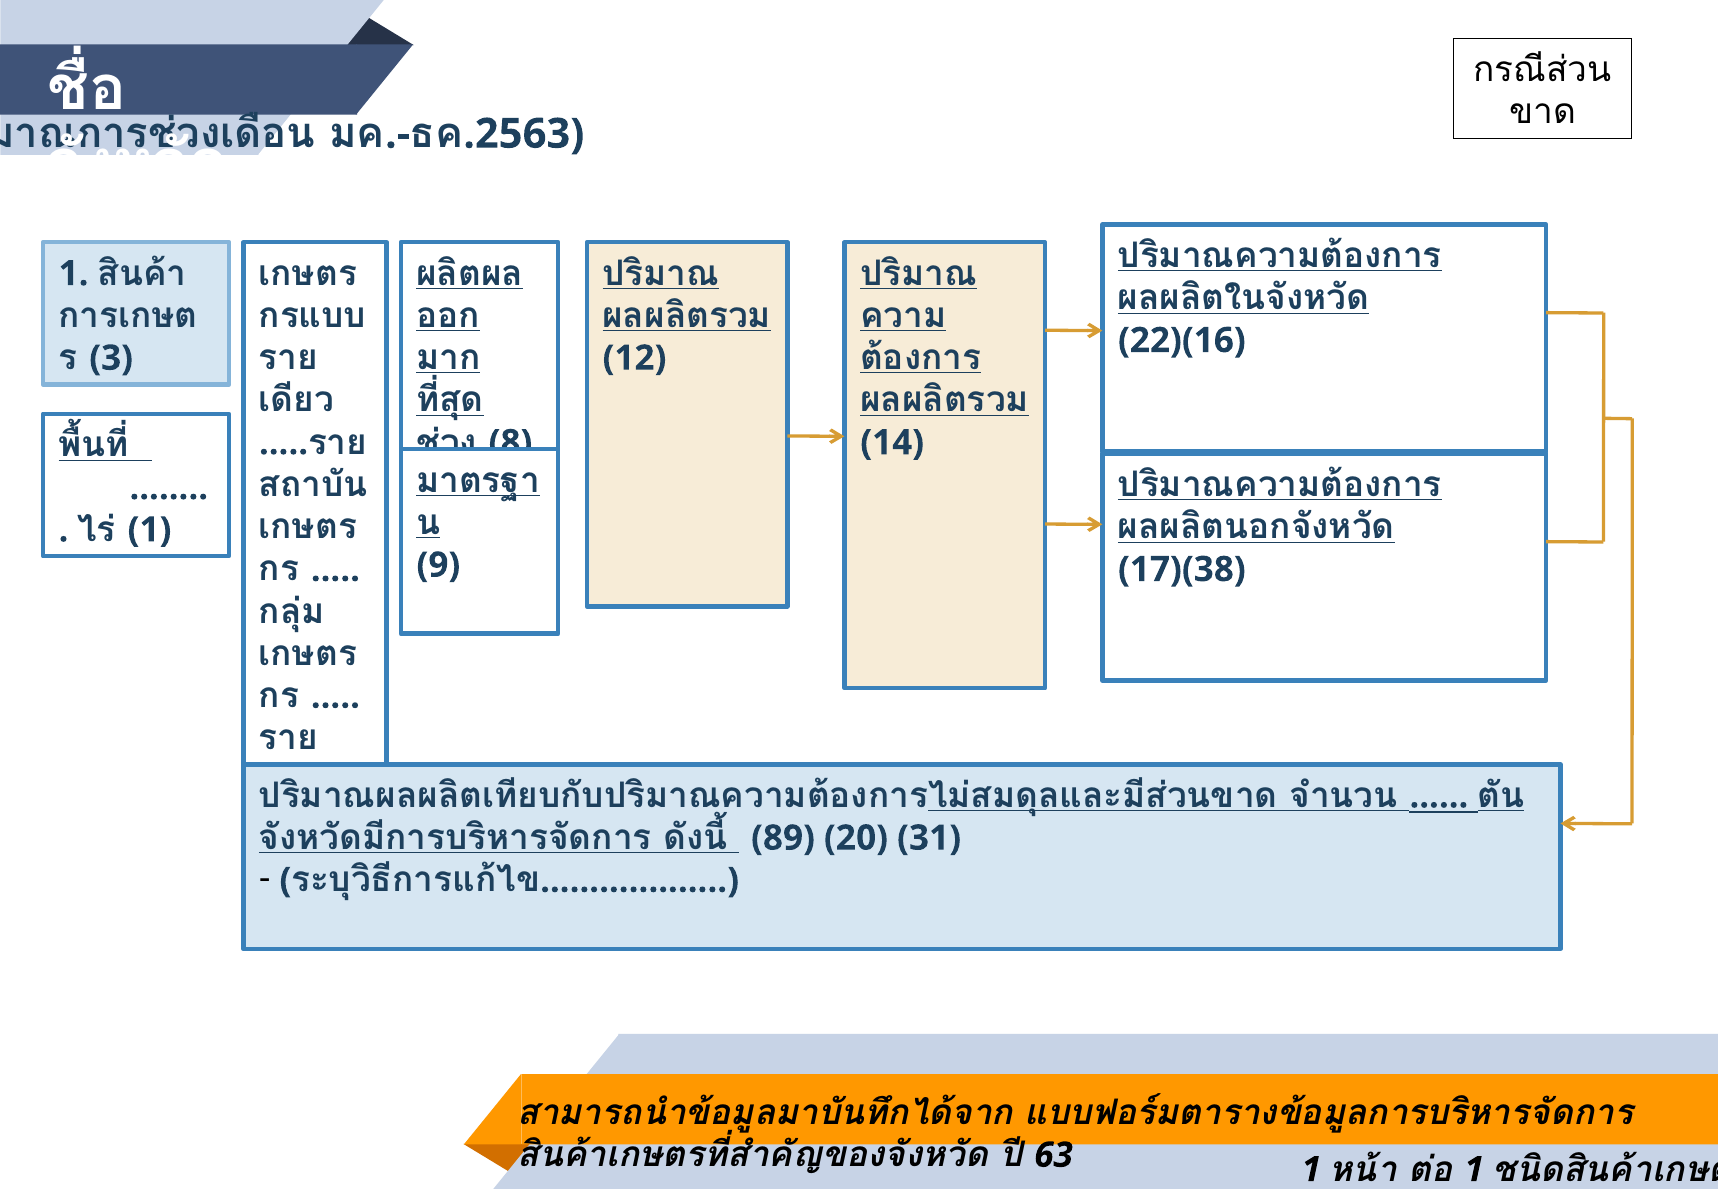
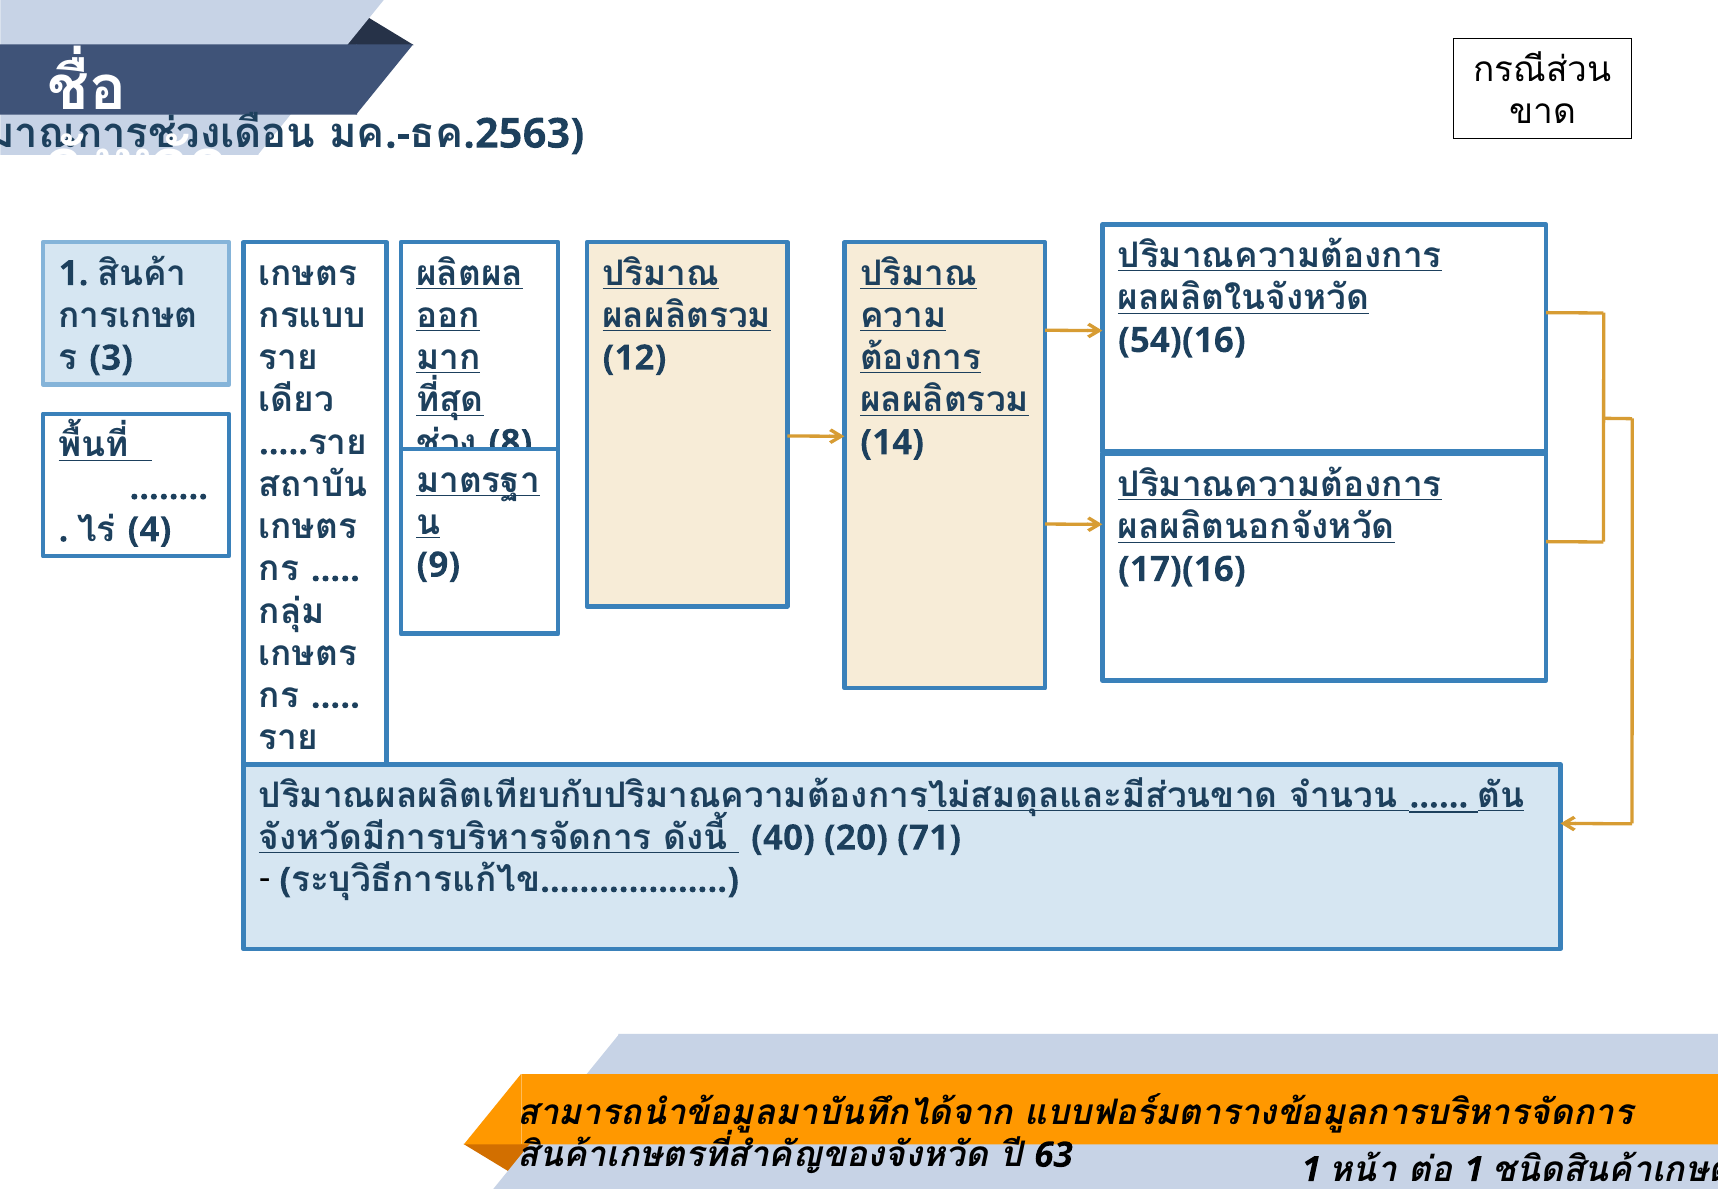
22)(16: 22)(16 -> 54)(16 (1182, 341)
1: 1 -> 4 (150, 530)
17)(38: 17)(38 -> 17)(16 (1182, 570)
89: 89 -> 40 (783, 838)
31: 31 -> 71 (929, 838)
